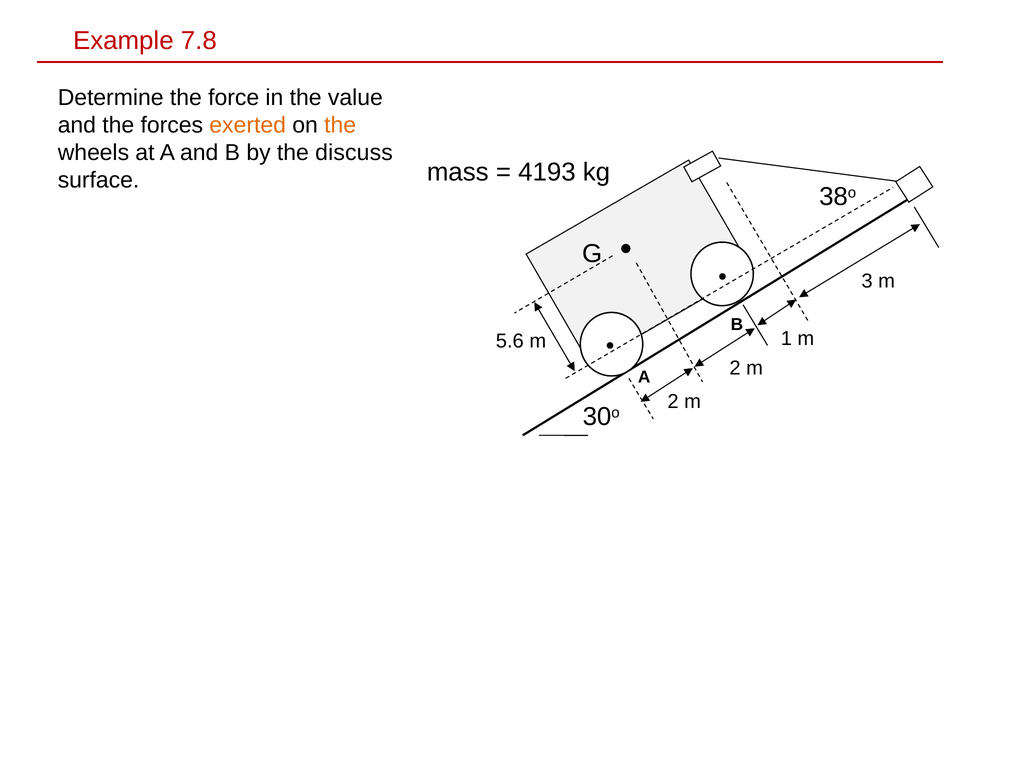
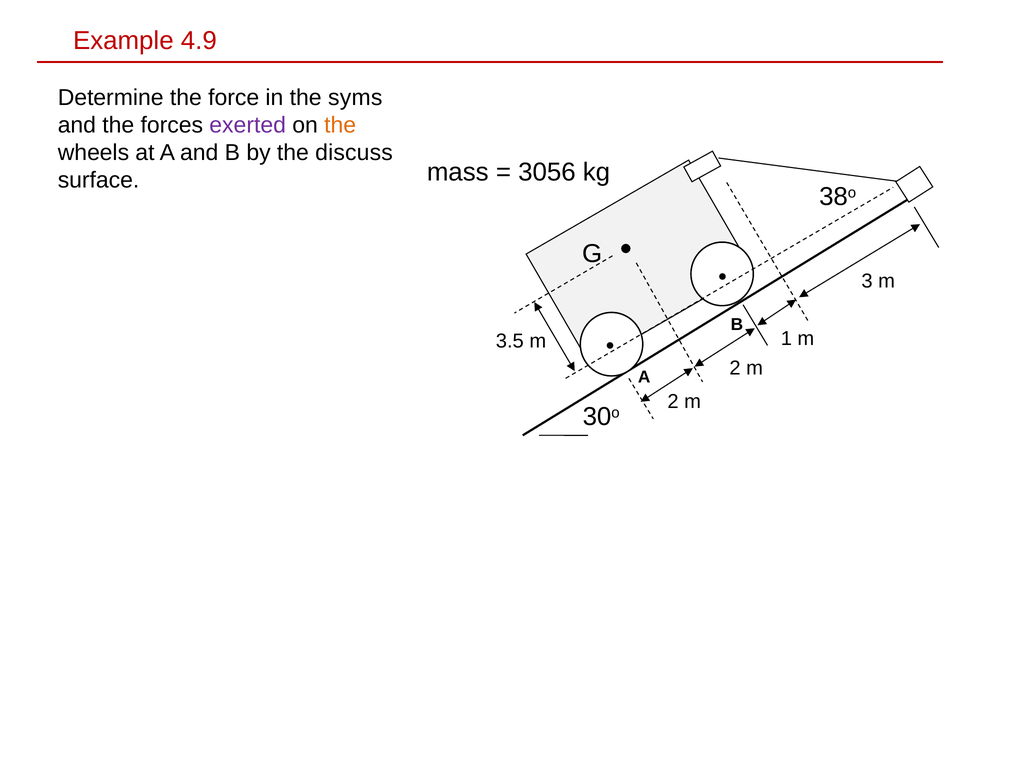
7.8: 7.8 -> 4.9 (199, 41)
value: value -> syms (355, 98)
exerted colour: orange -> purple (248, 125)
4193: 4193 -> 3056 (547, 172)
5.6: 5.6 -> 3.5 (510, 341)
